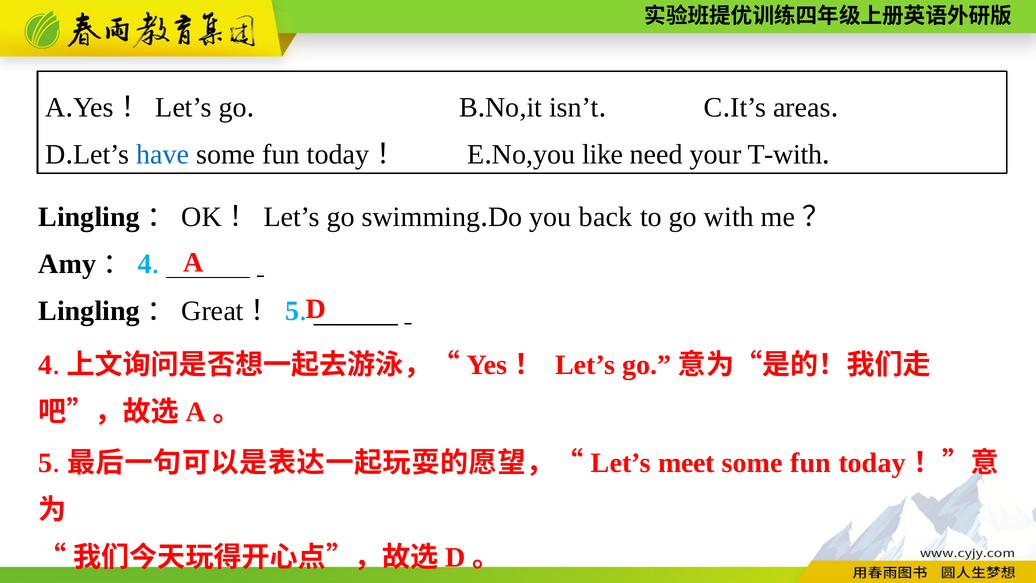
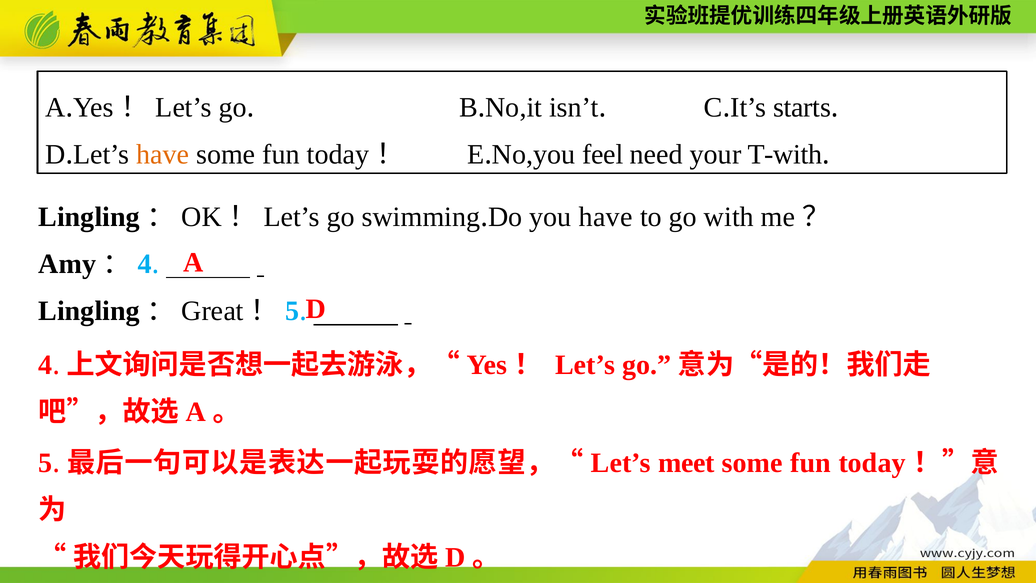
areas: areas -> starts (802, 107)
have colour: blue -> orange (163, 154)
like: like -> feel (603, 154)
you back: back -> have (606, 217)
